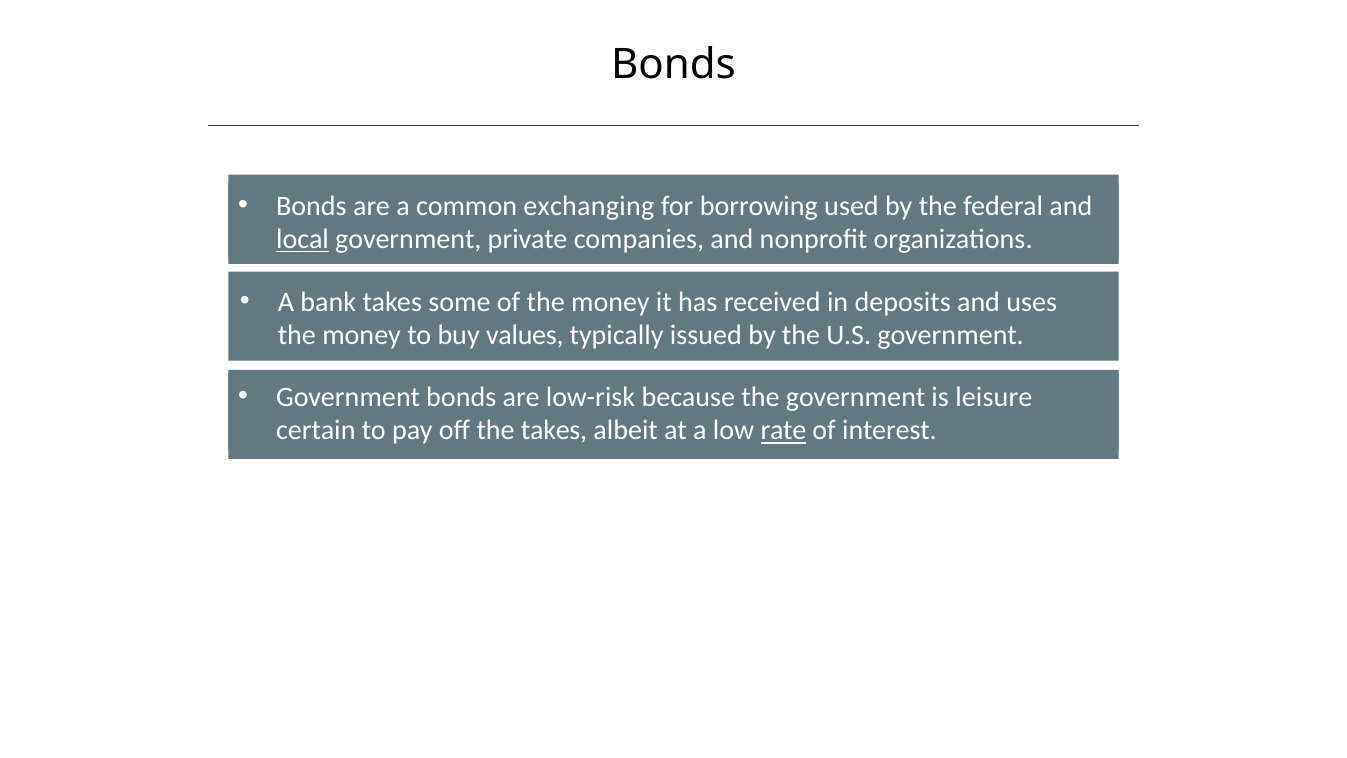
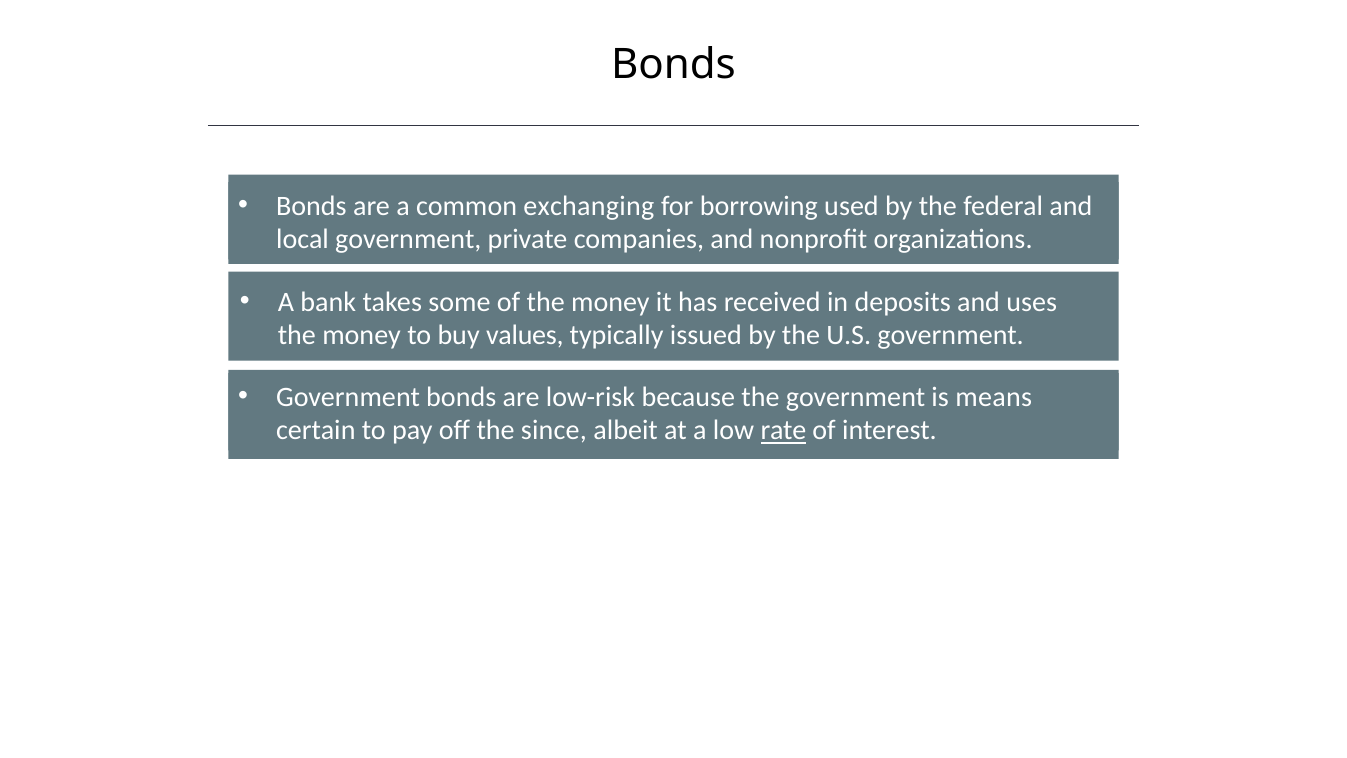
local underline: present -> none (303, 239)
leisure: leisure -> means (994, 397)
the takes: takes -> since (554, 430)
